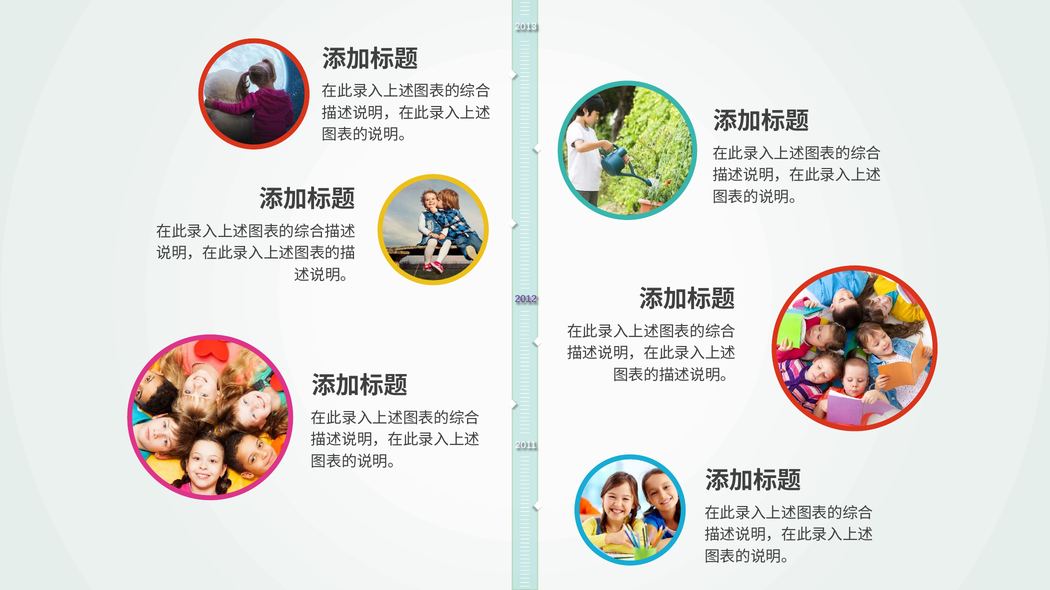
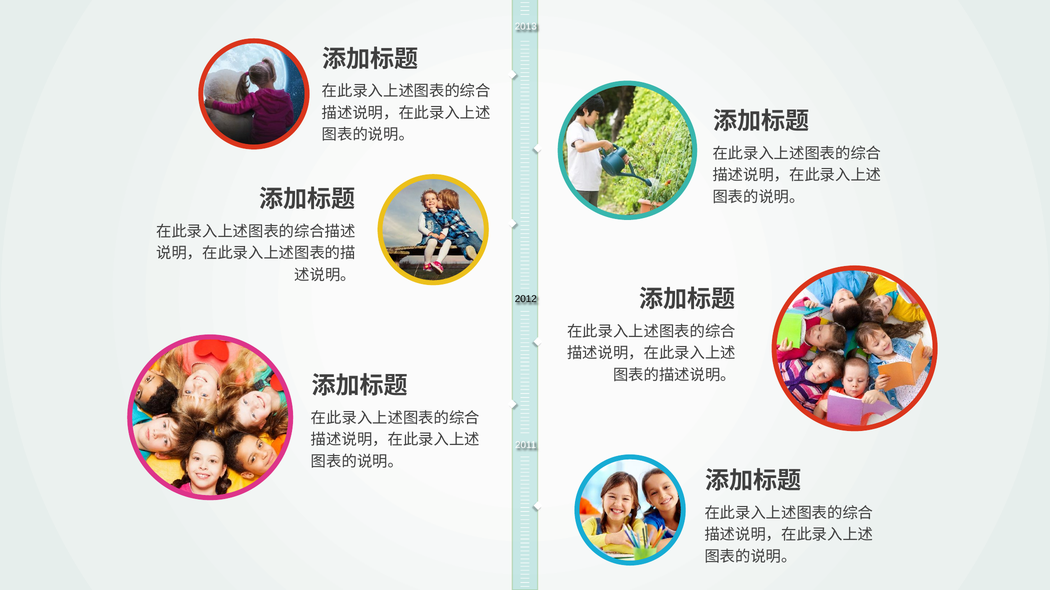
2012 colour: purple -> black (526, 299)
